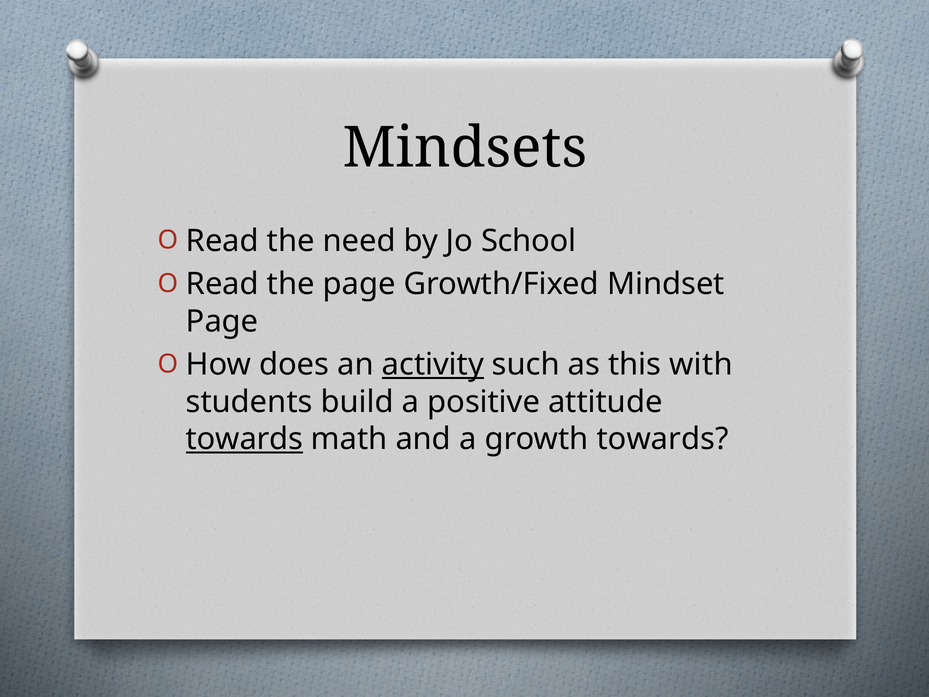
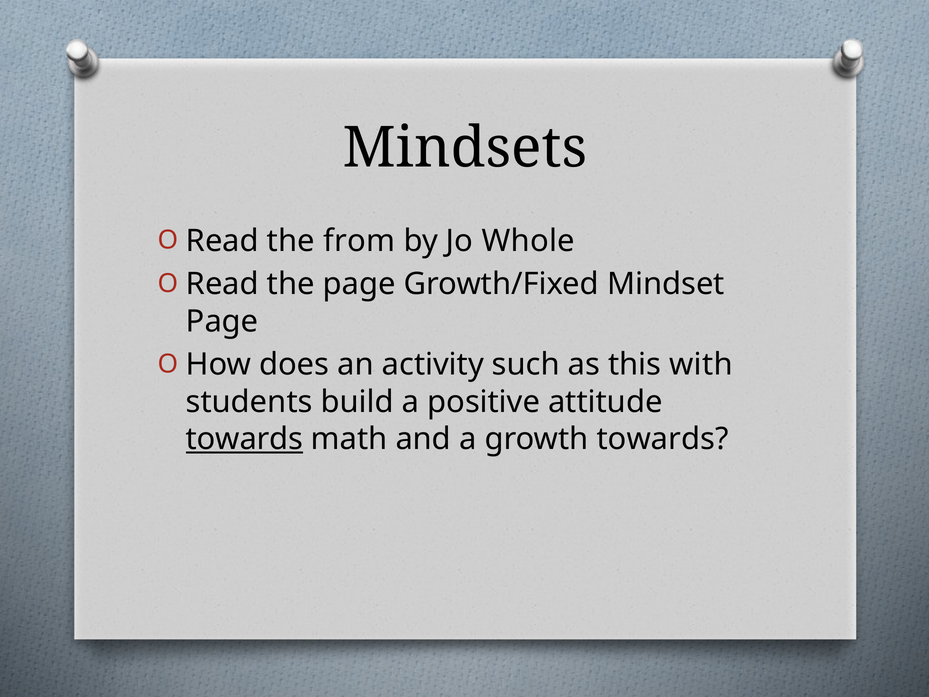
need: need -> from (359, 241)
School: School -> Whole (528, 241)
activity underline: present -> none (433, 365)
